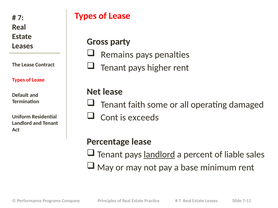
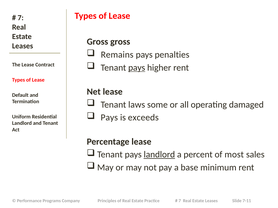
Gross party: party -> gross (120, 42)
pays underline: none -> present (137, 68)
faith: faith -> laws (137, 105)
Cont: Cont -> Pays (109, 118)
liable: liable -> most (234, 155)
